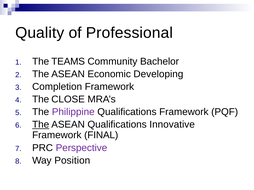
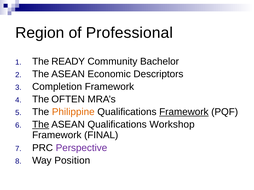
Quality: Quality -> Region (40, 33)
TEAMS: TEAMS -> READY (68, 62)
Developing: Developing -> Descriptors (158, 74)
CLOSE: CLOSE -> OFTEN (68, 100)
Philippine colour: purple -> orange (73, 112)
Framework underline: none -> present (184, 112)
Innovative: Innovative -> Workshop (172, 125)
